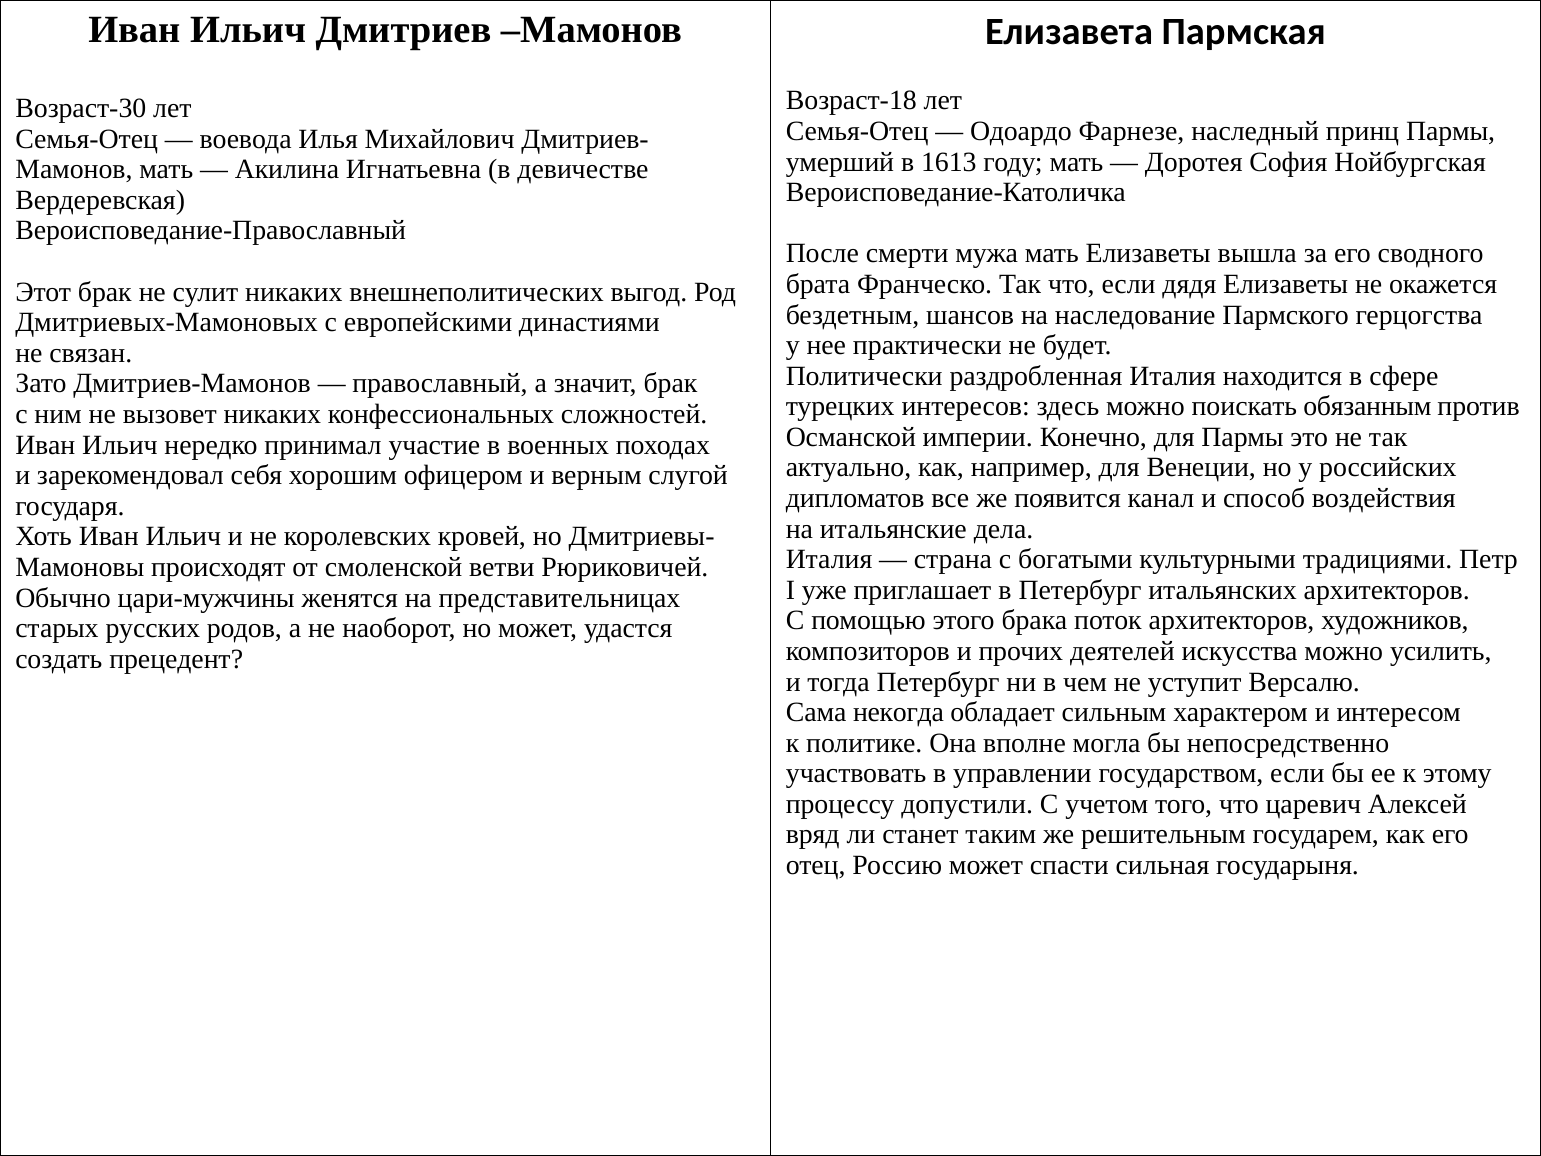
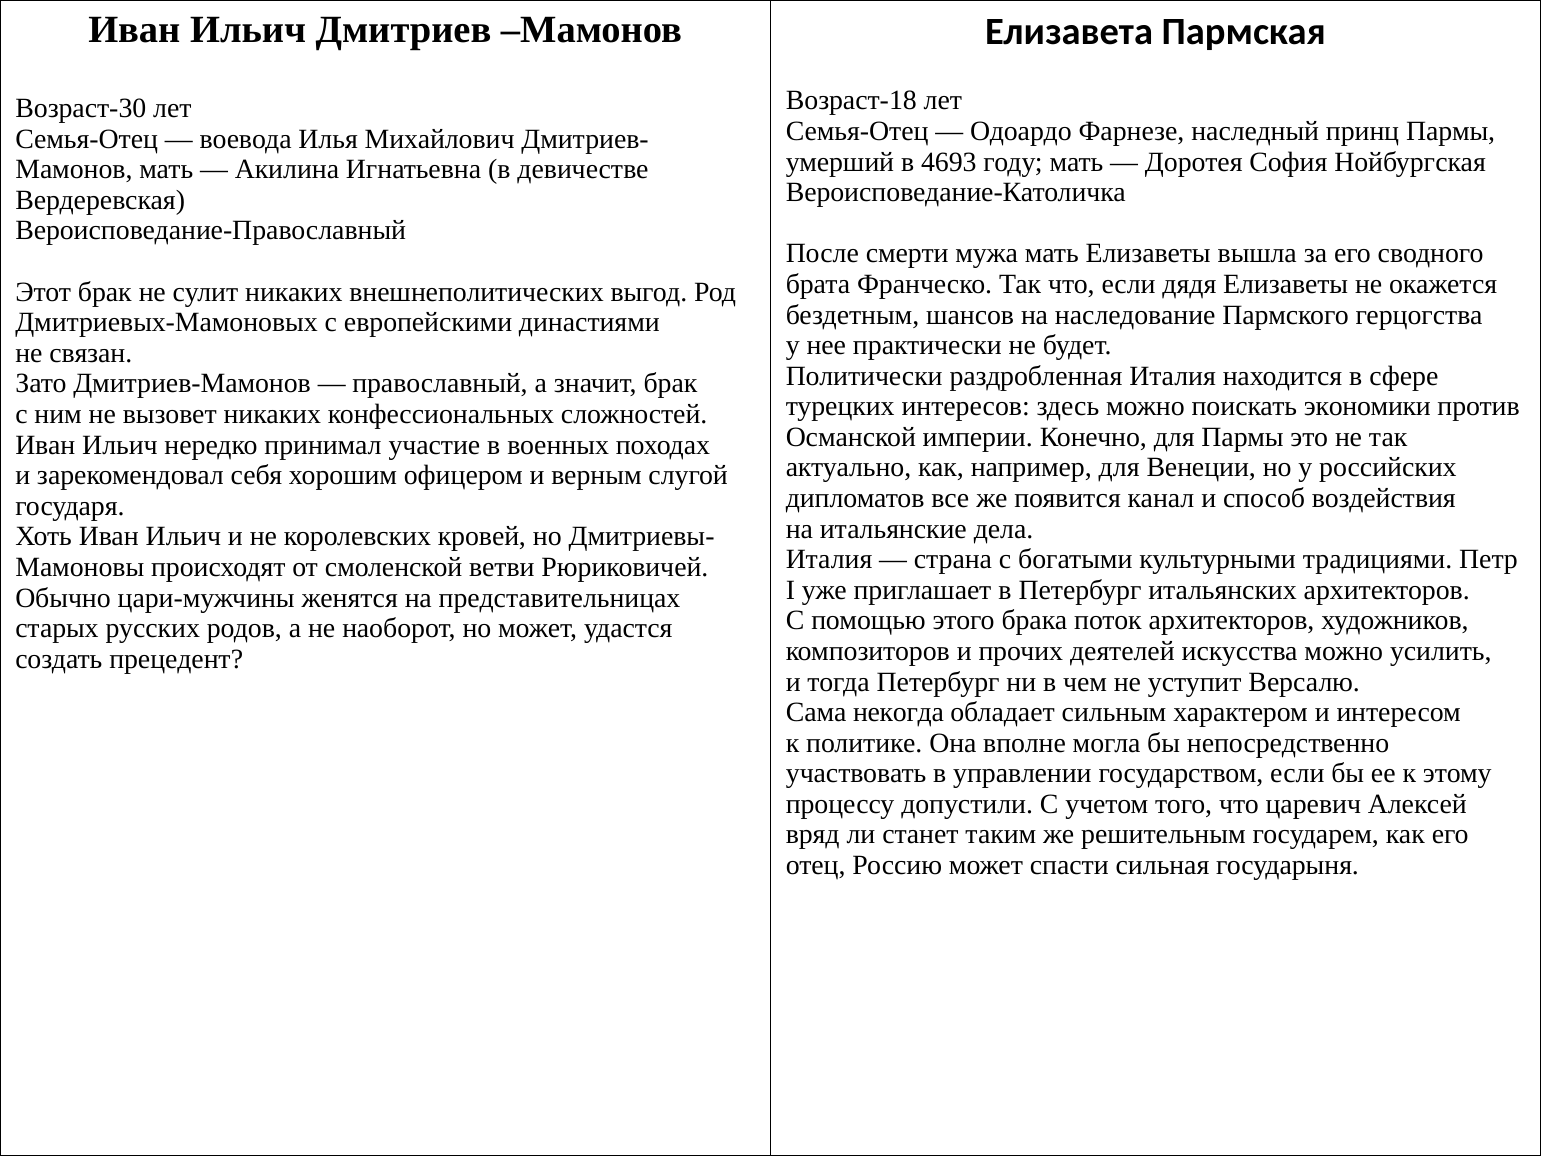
1613: 1613 -> 4693 (949, 162)
обязанным: обязанным -> экономики (1367, 407)
